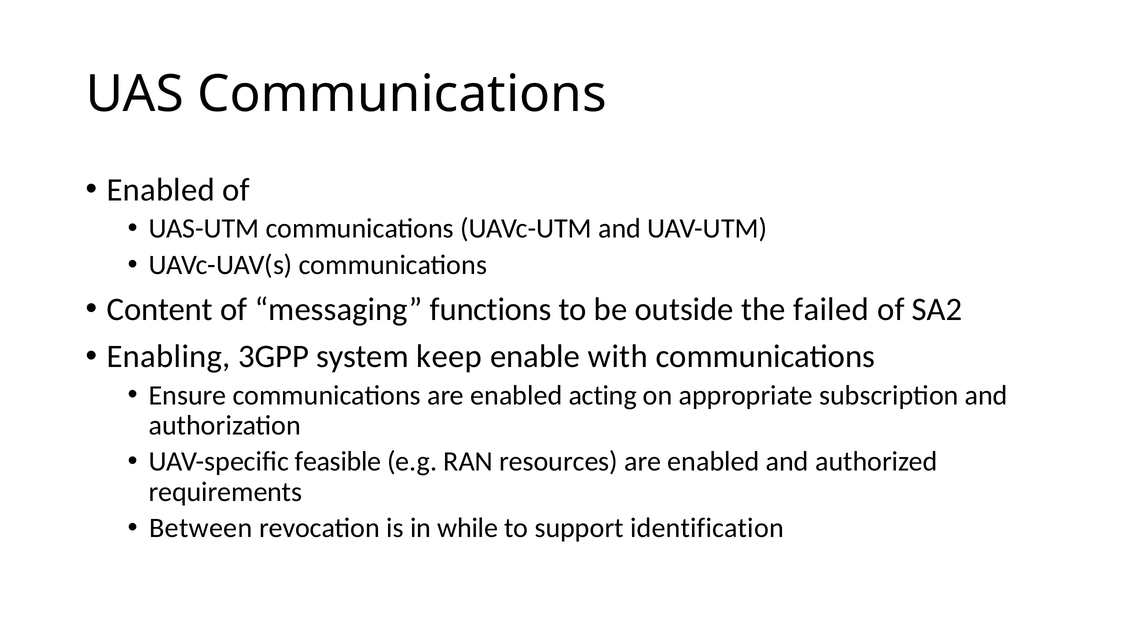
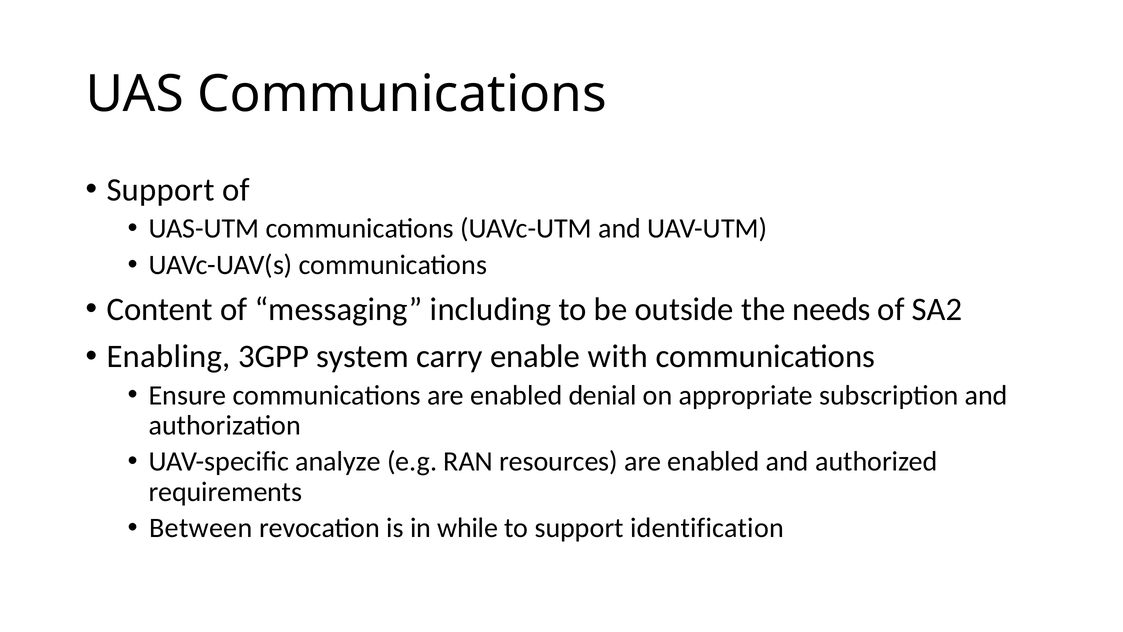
Enabled: Enabled -> Support (161, 190)
functions: functions -> including (491, 309)
failed: failed -> needs (832, 309)
keep: keep -> carry (449, 356)
acting: acting -> denial (603, 395)
feasible: feasible -> analyze (338, 461)
